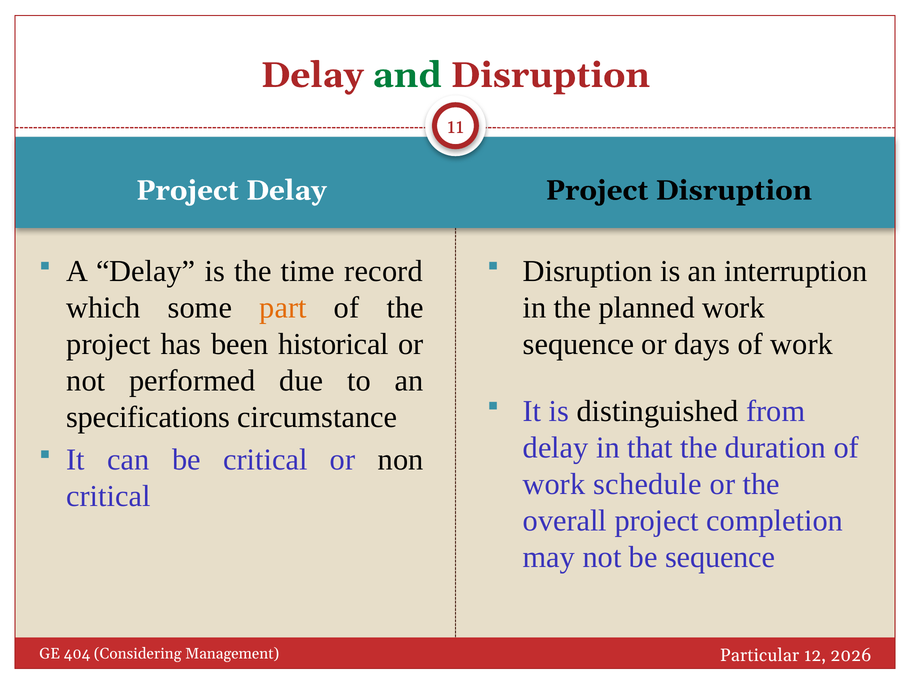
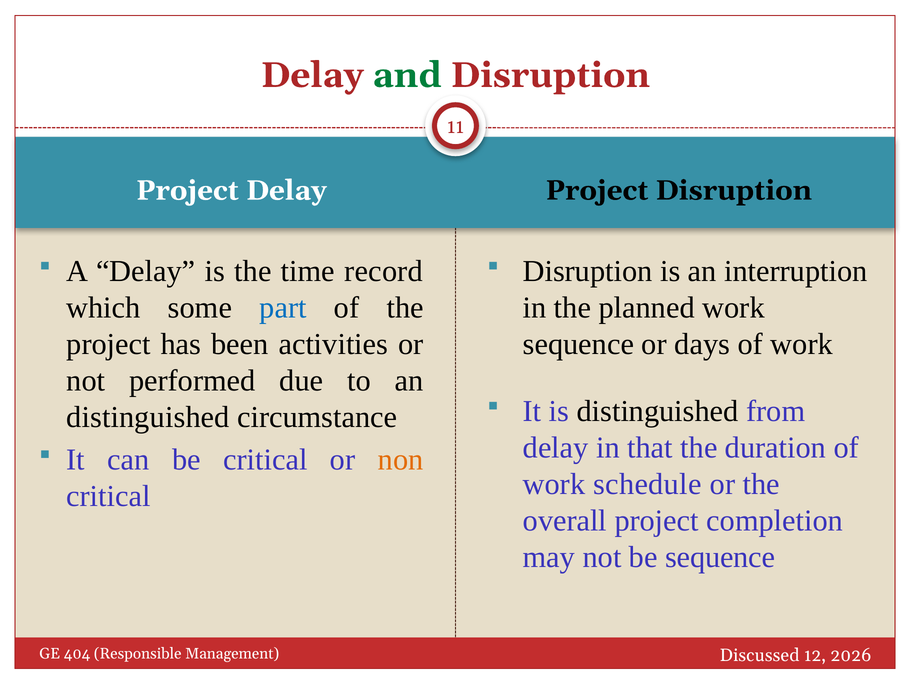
part colour: orange -> blue (283, 307)
historical: historical -> activities (333, 344)
specifications: specifications -> distinguished (148, 417)
non colour: black -> orange (401, 459)
Considering: Considering -> Responsible (138, 653)
Particular: Particular -> Discussed (760, 654)
